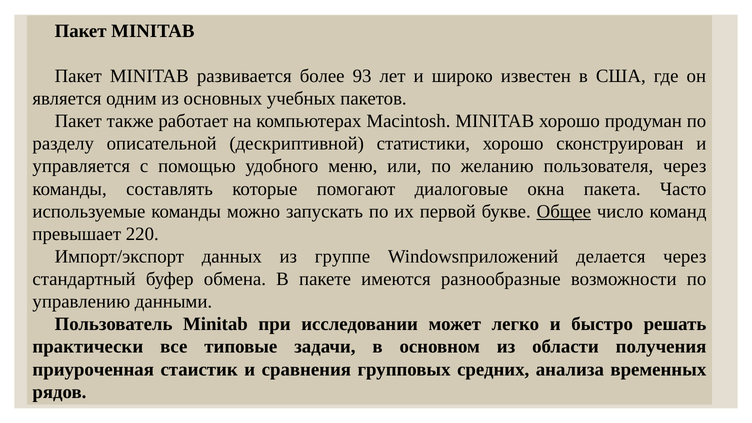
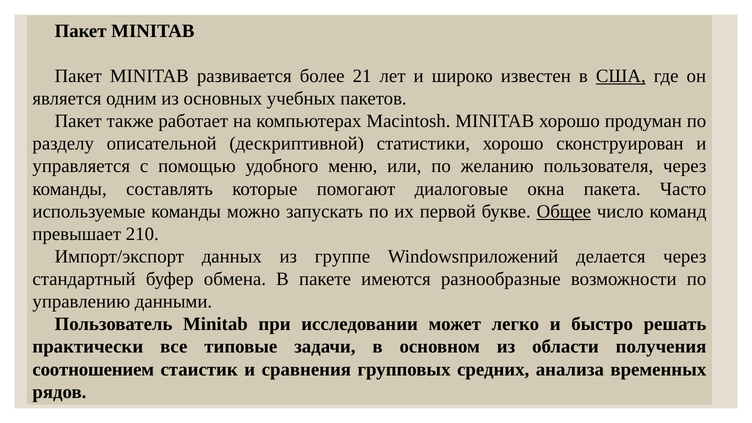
93: 93 -> 21 (362, 76)
США underline: none -> present (621, 76)
220: 220 -> 210 (142, 234)
приуроченная: приуроченная -> соотношением (93, 369)
